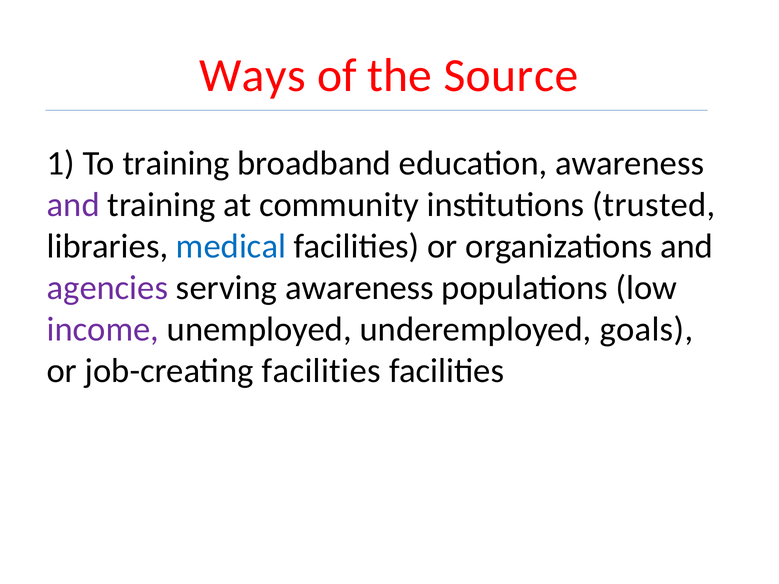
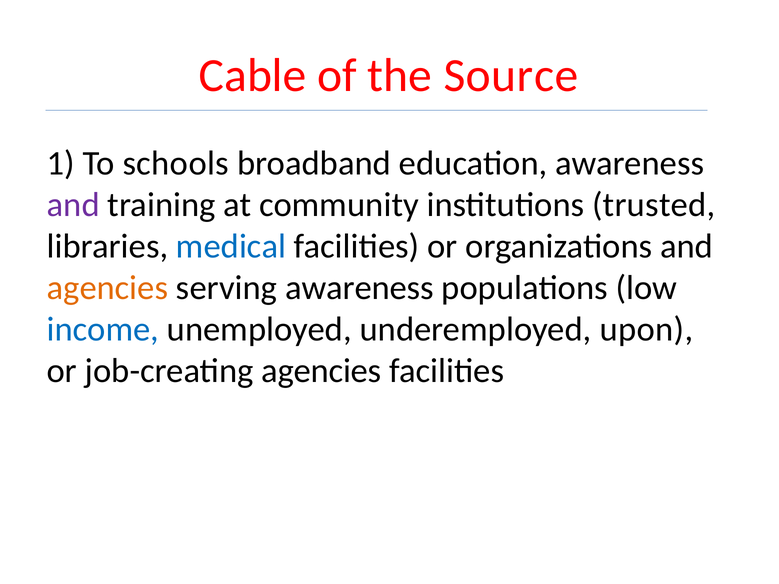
Ways: Ways -> Cable (253, 75)
To training: training -> schools (176, 163)
agencies colour: purple -> orange (107, 288)
income colour: purple -> blue (103, 330)
goals: goals -> upon (646, 330)
job-creating facilities: facilities -> agencies (321, 371)
